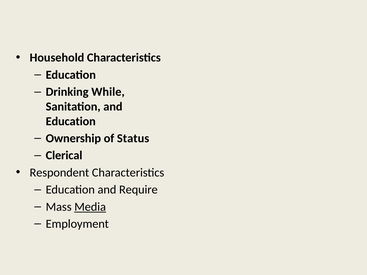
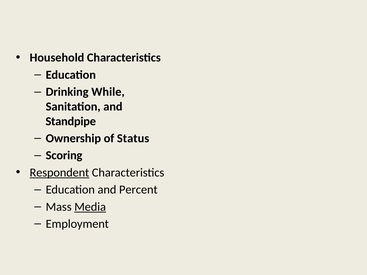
Education: Education -> Standpipe (71, 121)
Clerical: Clerical -> Scoring (64, 156)
Respondent underline: none -> present (59, 173)
Require: Require -> Percent (138, 190)
